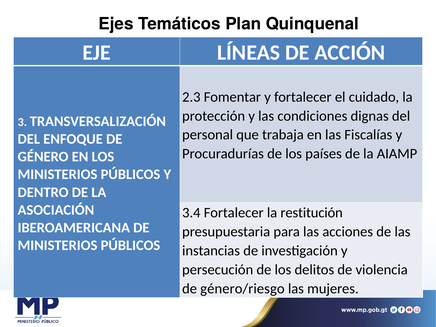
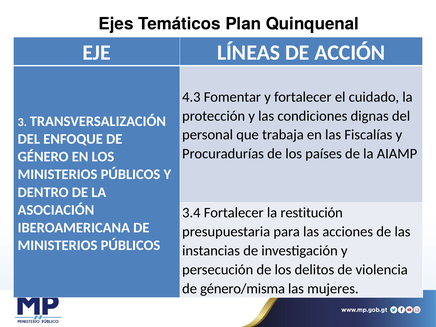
2.3: 2.3 -> 4.3 (191, 97)
género/riesgo: género/riesgo -> género/misma (243, 289)
